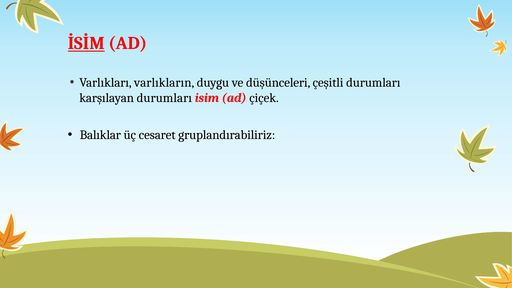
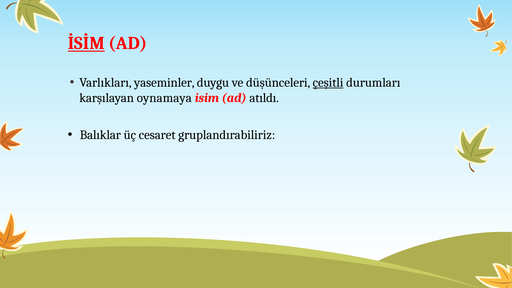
varlıkların: varlıkların -> yaseminler (164, 83)
çeşitli underline: none -> present (328, 83)
karşılayan durumları: durumları -> oynamaya (164, 98)
çiçek: çiçek -> atıldı (264, 98)
